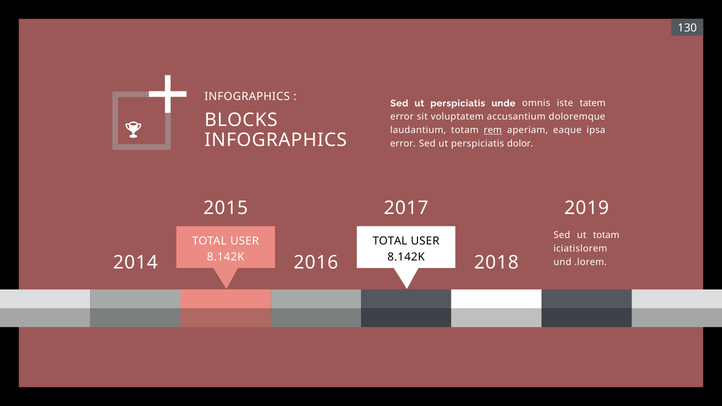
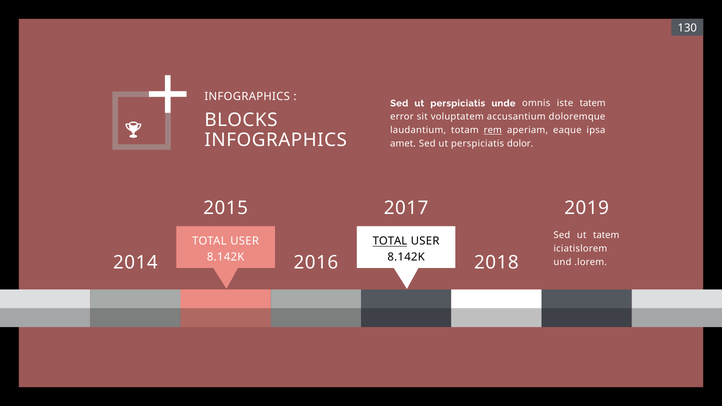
error: error -> amet (403, 144)
ut totam: totam -> tatem (606, 235)
TOTAL underline: none -> present (390, 241)
